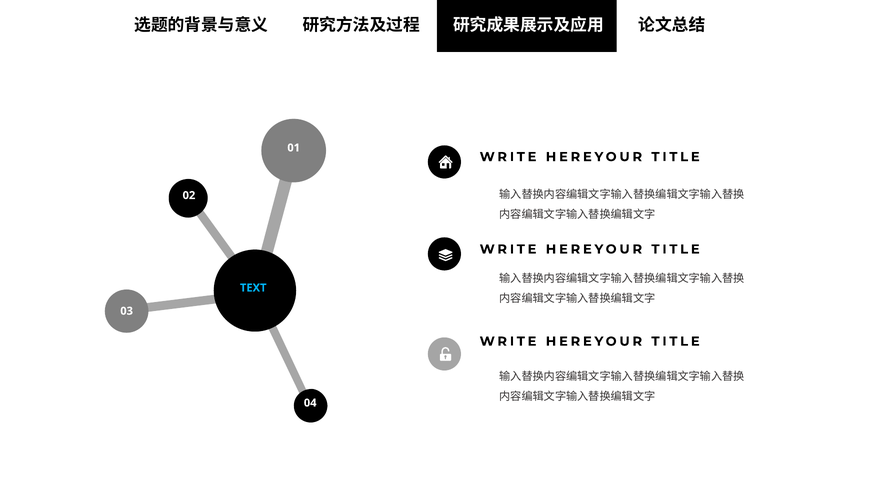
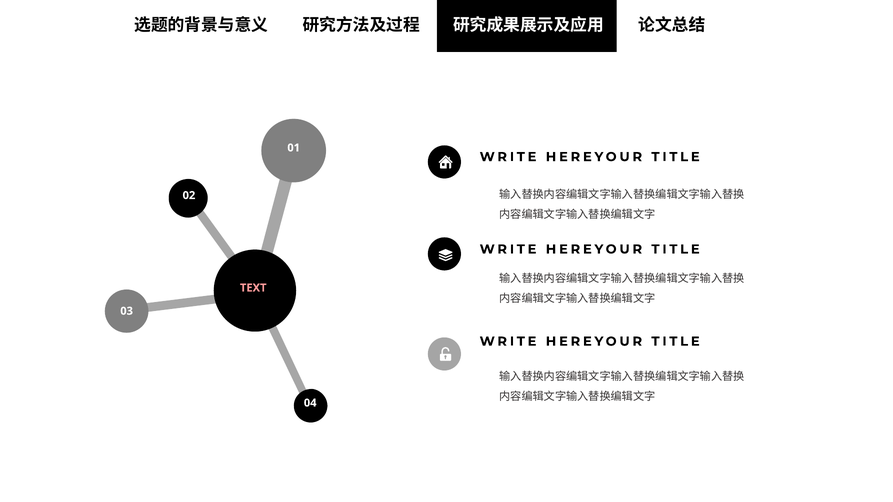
TEXT colour: light blue -> pink (253, 288)
